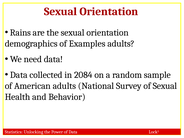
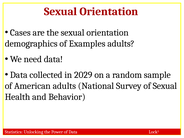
Rains: Rains -> Cases (20, 33)
2084: 2084 -> 2029 (83, 75)
